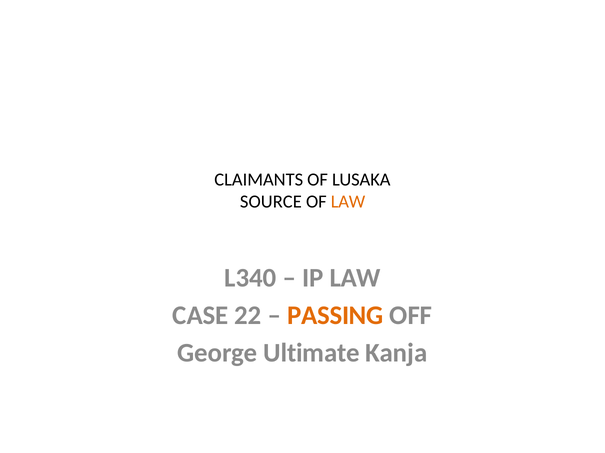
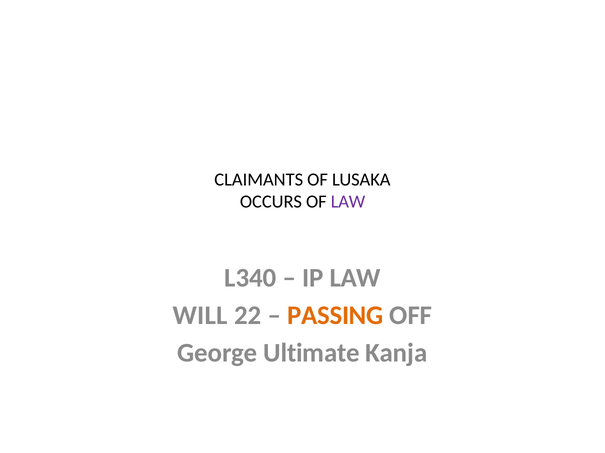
SOURCE: SOURCE -> OCCURS (271, 202)
LAW colour: orange -> purple (348, 202)
CASE: CASE -> WILL (200, 316)
